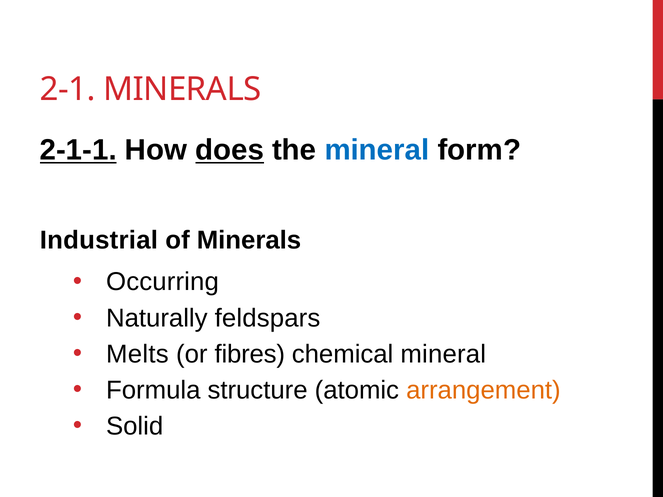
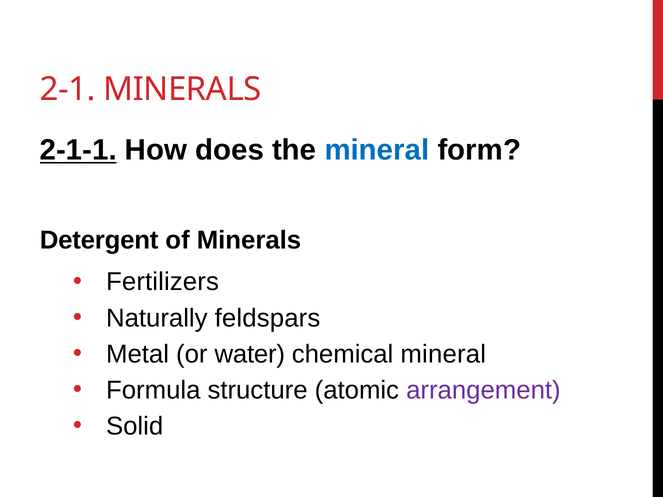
does underline: present -> none (230, 150)
Industrial: Industrial -> Detergent (99, 241)
Occurring: Occurring -> Fertilizers (163, 282)
Melts: Melts -> Metal (138, 354)
fibres: fibres -> water (250, 354)
arrangement colour: orange -> purple (483, 390)
